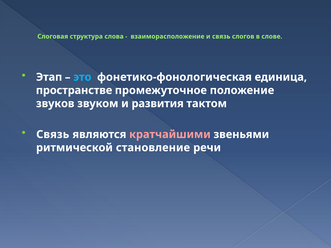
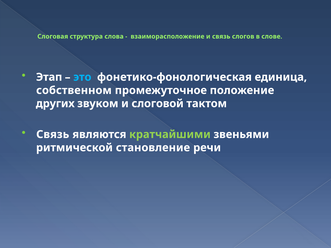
пространстве: пространстве -> собственном (74, 90)
звуков: звуков -> других (55, 104)
развития: развития -> слоговой (158, 104)
кратчайшими colour: pink -> light green (170, 135)
